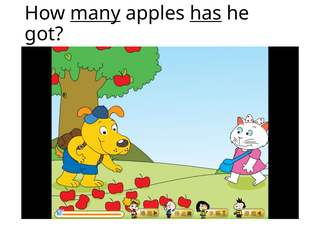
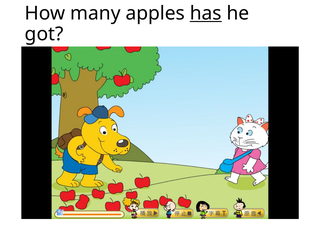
many underline: present -> none (95, 13)
